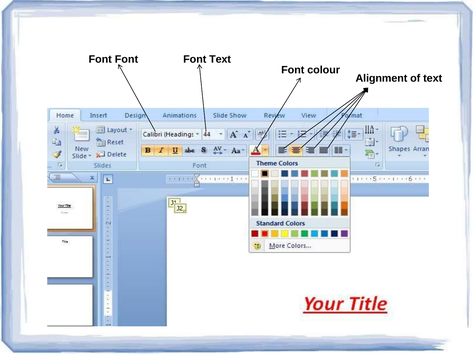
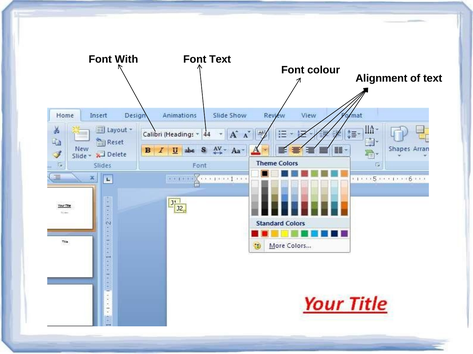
Font: Font -> With (126, 59)
